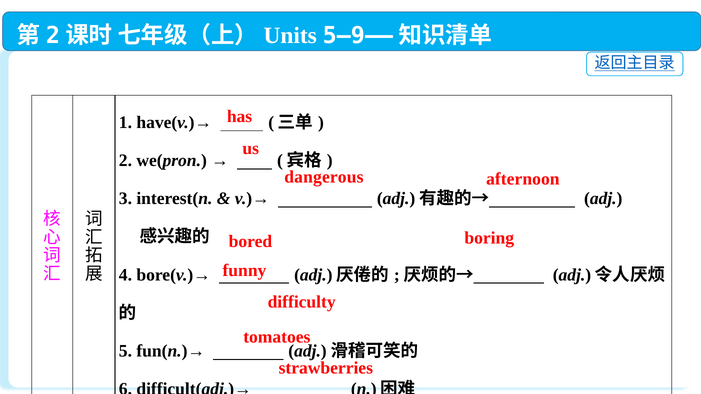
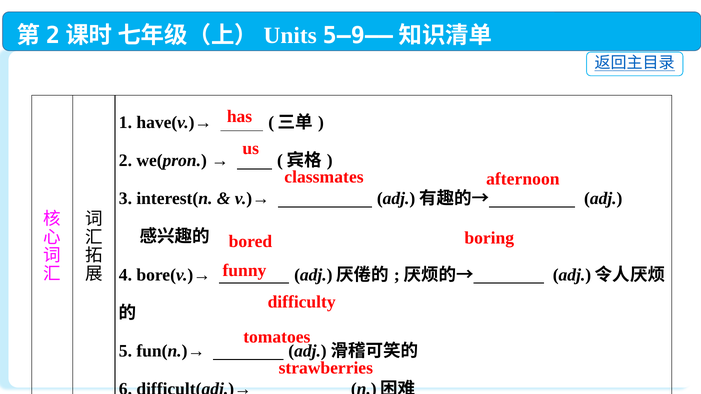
dangerous: dangerous -> classmates (324, 177)
